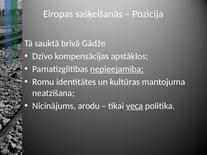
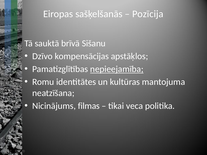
Gādže: Gādže -> Sišanu (94, 43)
arodu: arodu -> filmas (89, 106)
veca underline: present -> none (135, 106)
